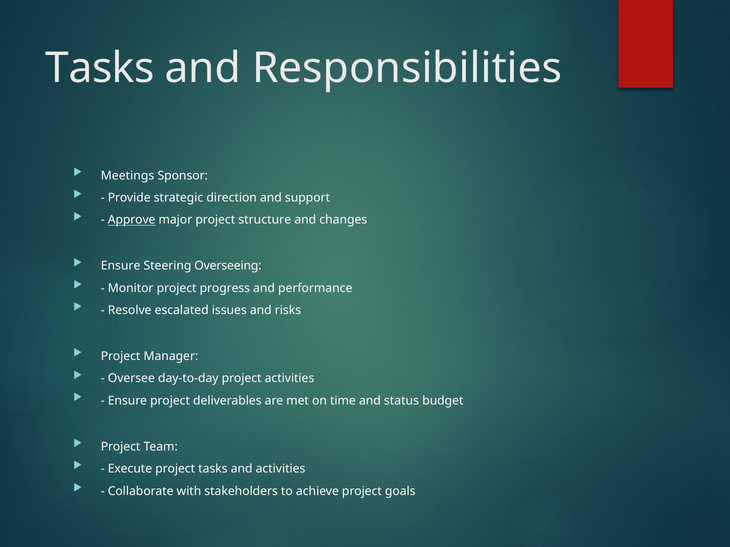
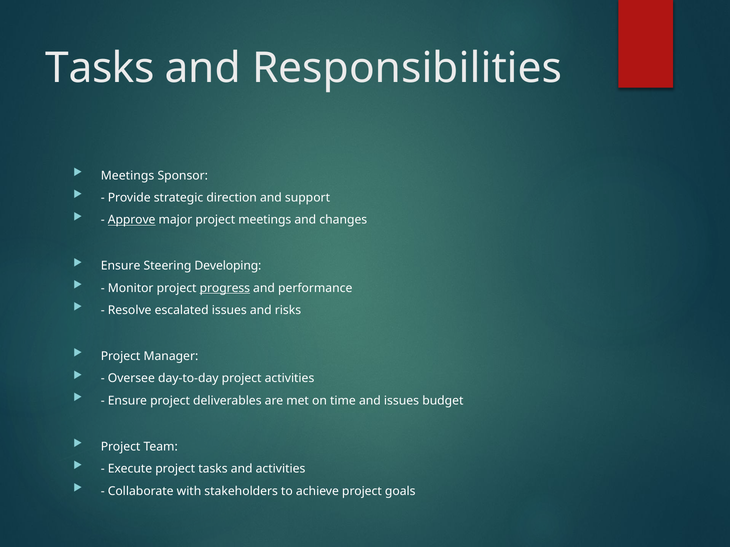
project structure: structure -> meetings (265, 220)
Overseeing: Overseeing -> Developing (228, 266)
progress underline: none -> present (225, 288)
and status: status -> issues (401, 401)
